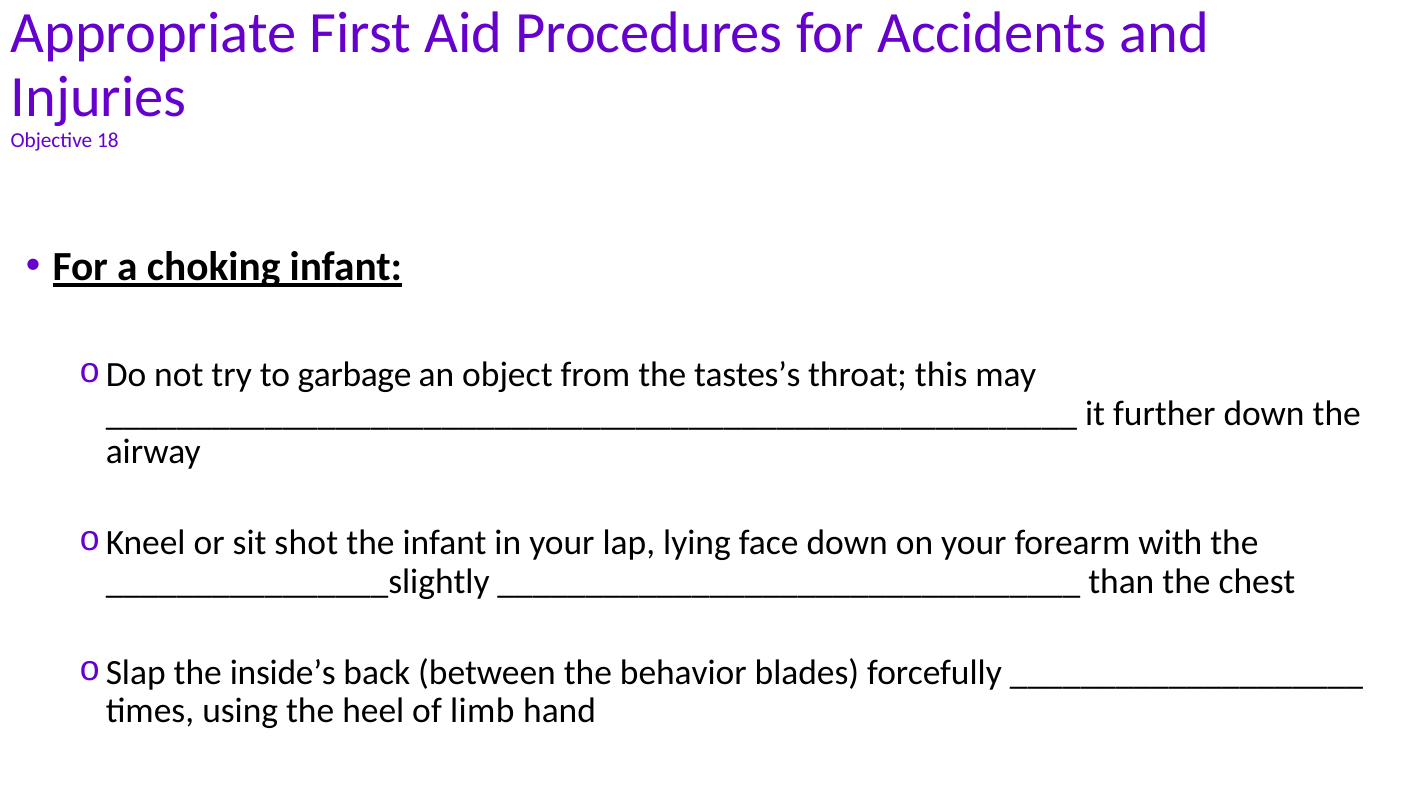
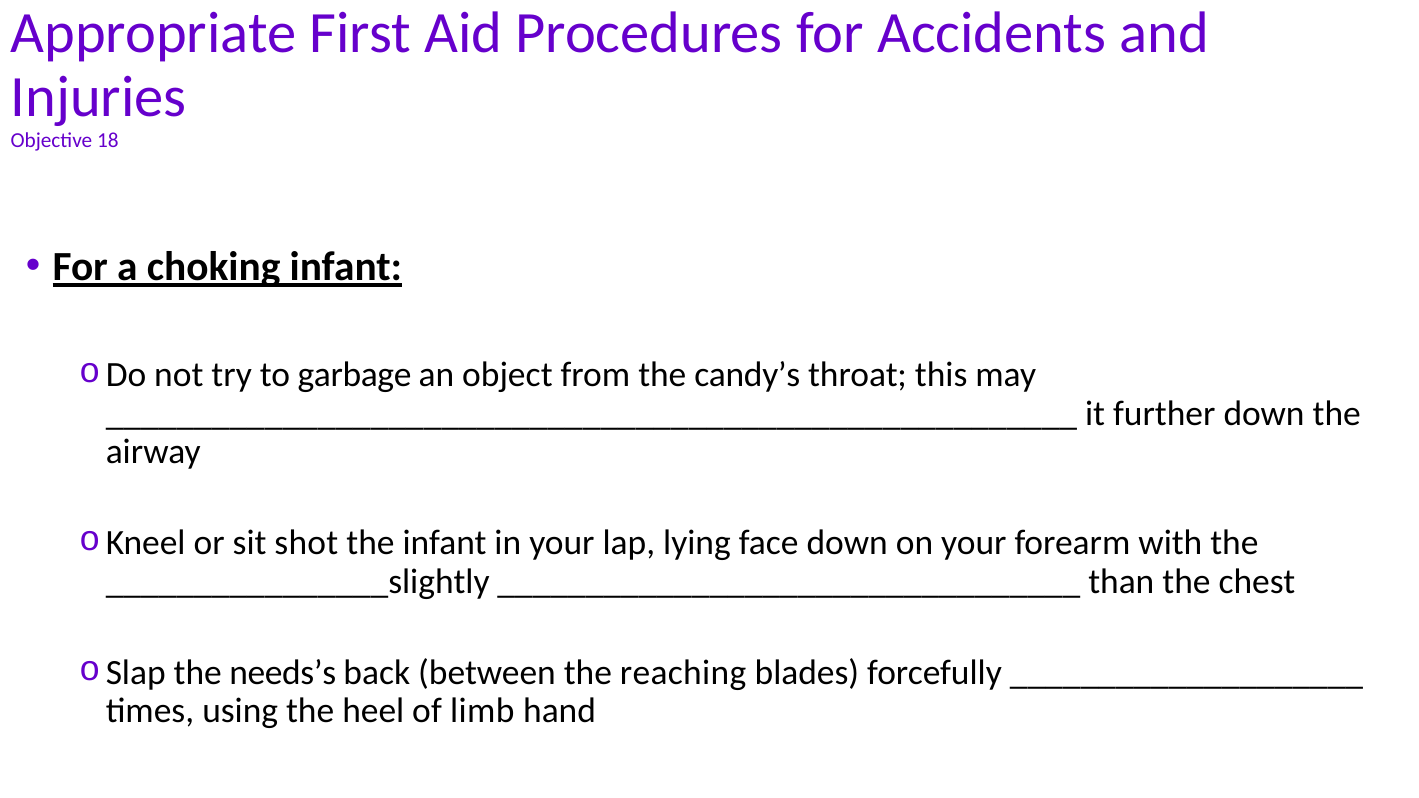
tastes’s: tastes’s -> candy’s (747, 375)
inside’s: inside’s -> needs’s (283, 673)
behavior: behavior -> reaching (683, 673)
